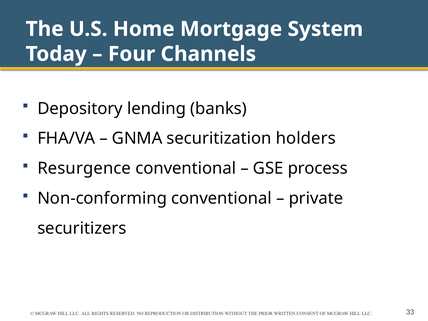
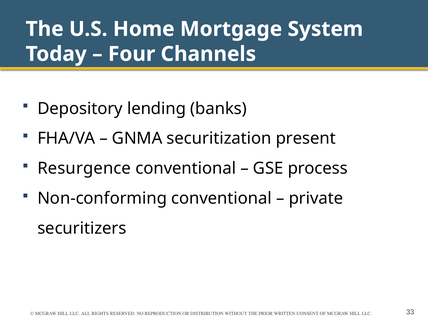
holders: holders -> present (306, 138)
